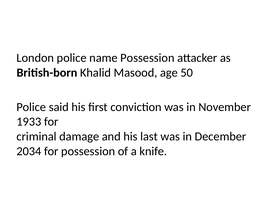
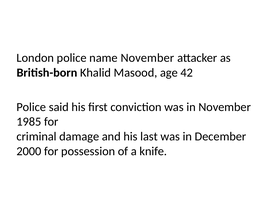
name Possession: Possession -> November (147, 58)
50: 50 -> 42 (187, 73)
1933: 1933 -> 1985 (29, 122)
2034: 2034 -> 2000 (29, 151)
